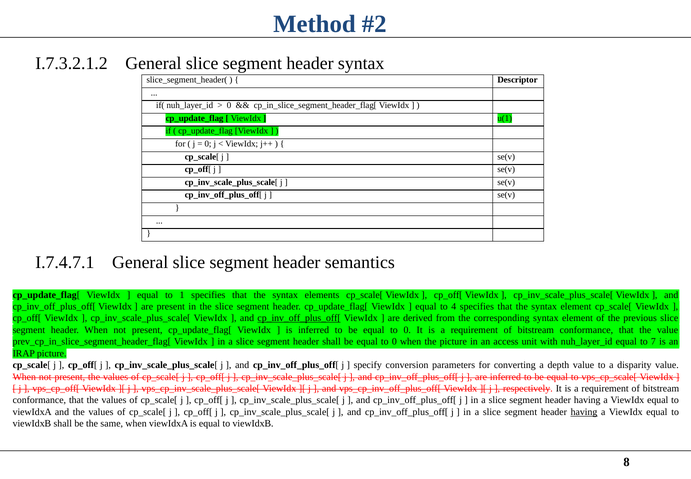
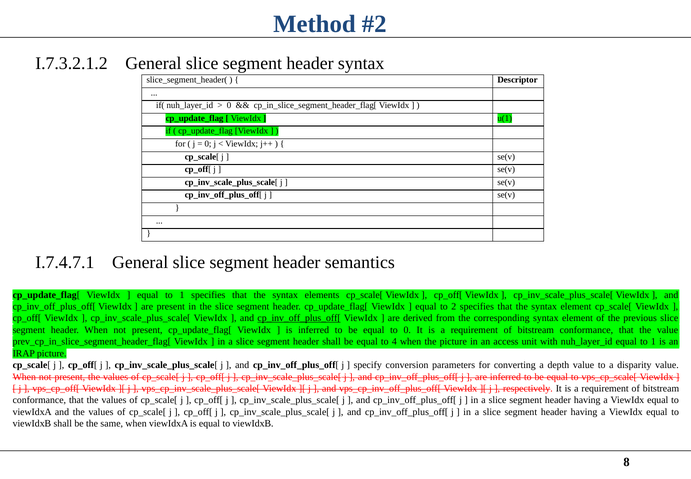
4: 4 -> 2 (454, 306)
0: 0 -> 4 (394, 341)
nuh_layer_id equal to 7: 7 -> 1 (653, 341)
having underline: present -> none (584, 411)
